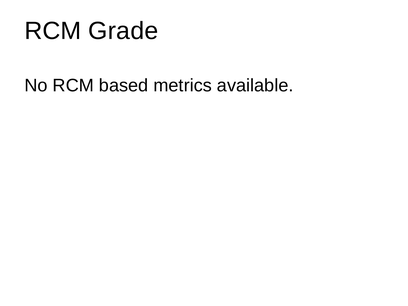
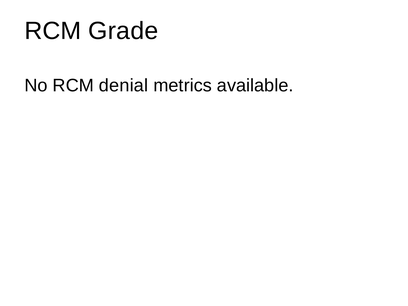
based: based -> denial (124, 86)
